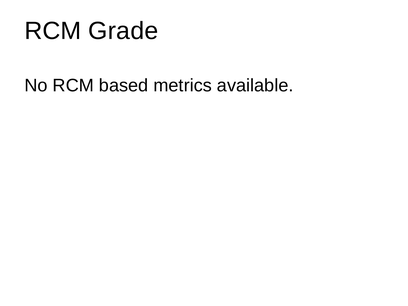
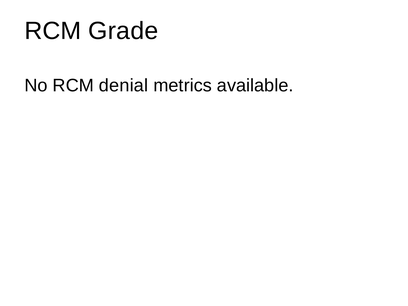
based: based -> denial (124, 86)
